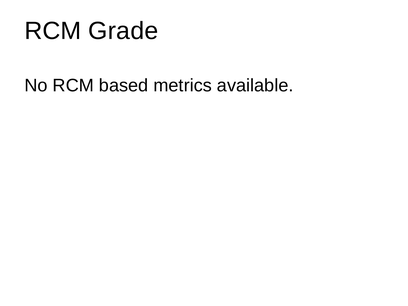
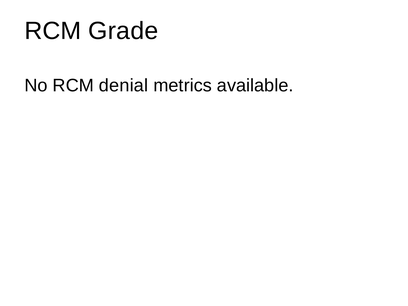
based: based -> denial (124, 86)
